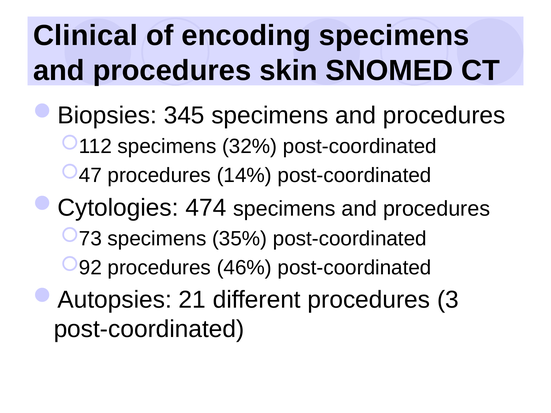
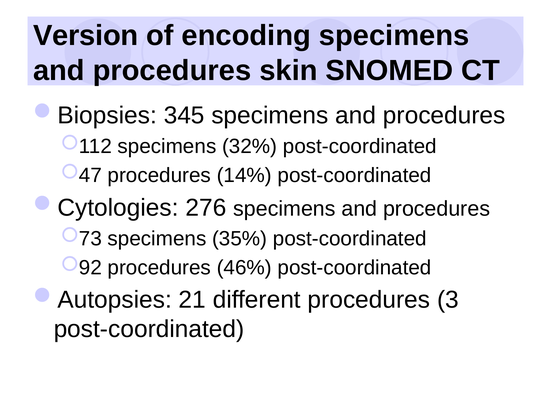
Clinical: Clinical -> Version (86, 36)
474: 474 -> 276 (206, 208)
